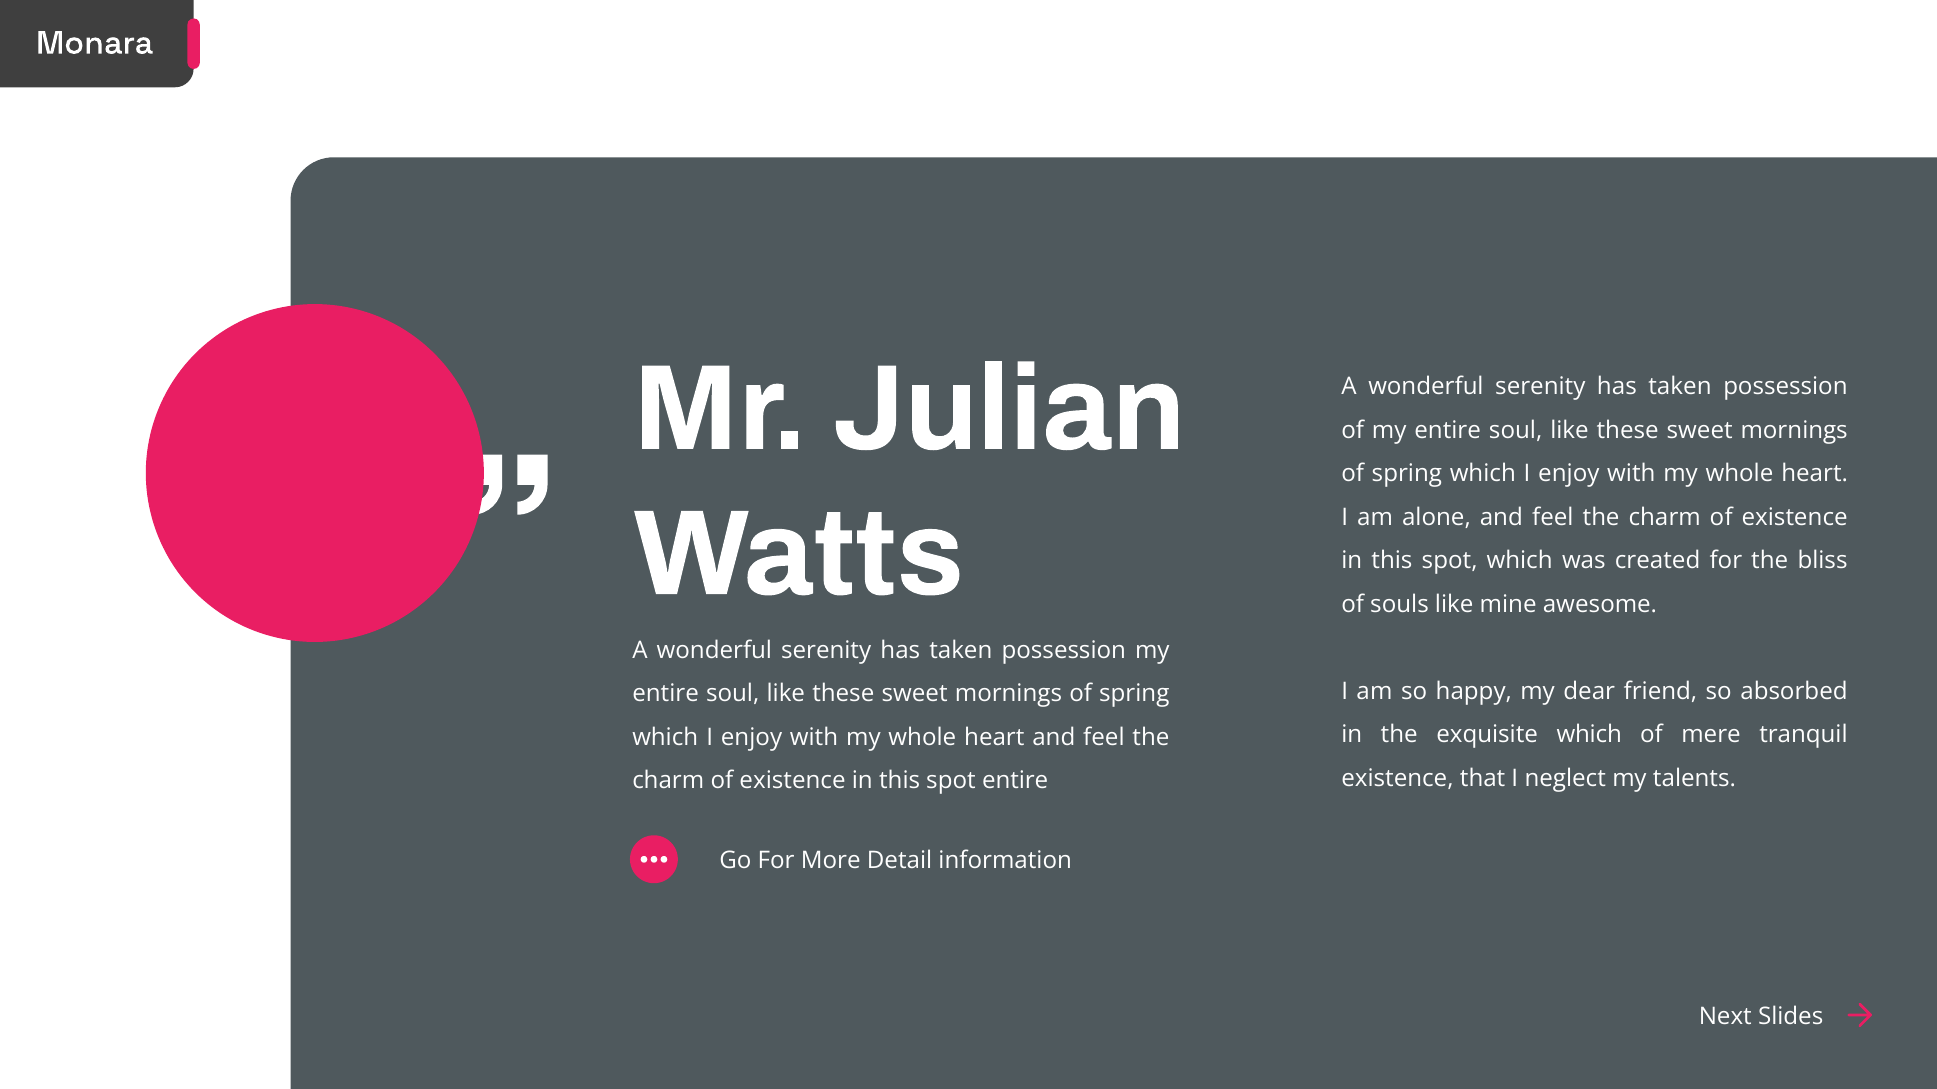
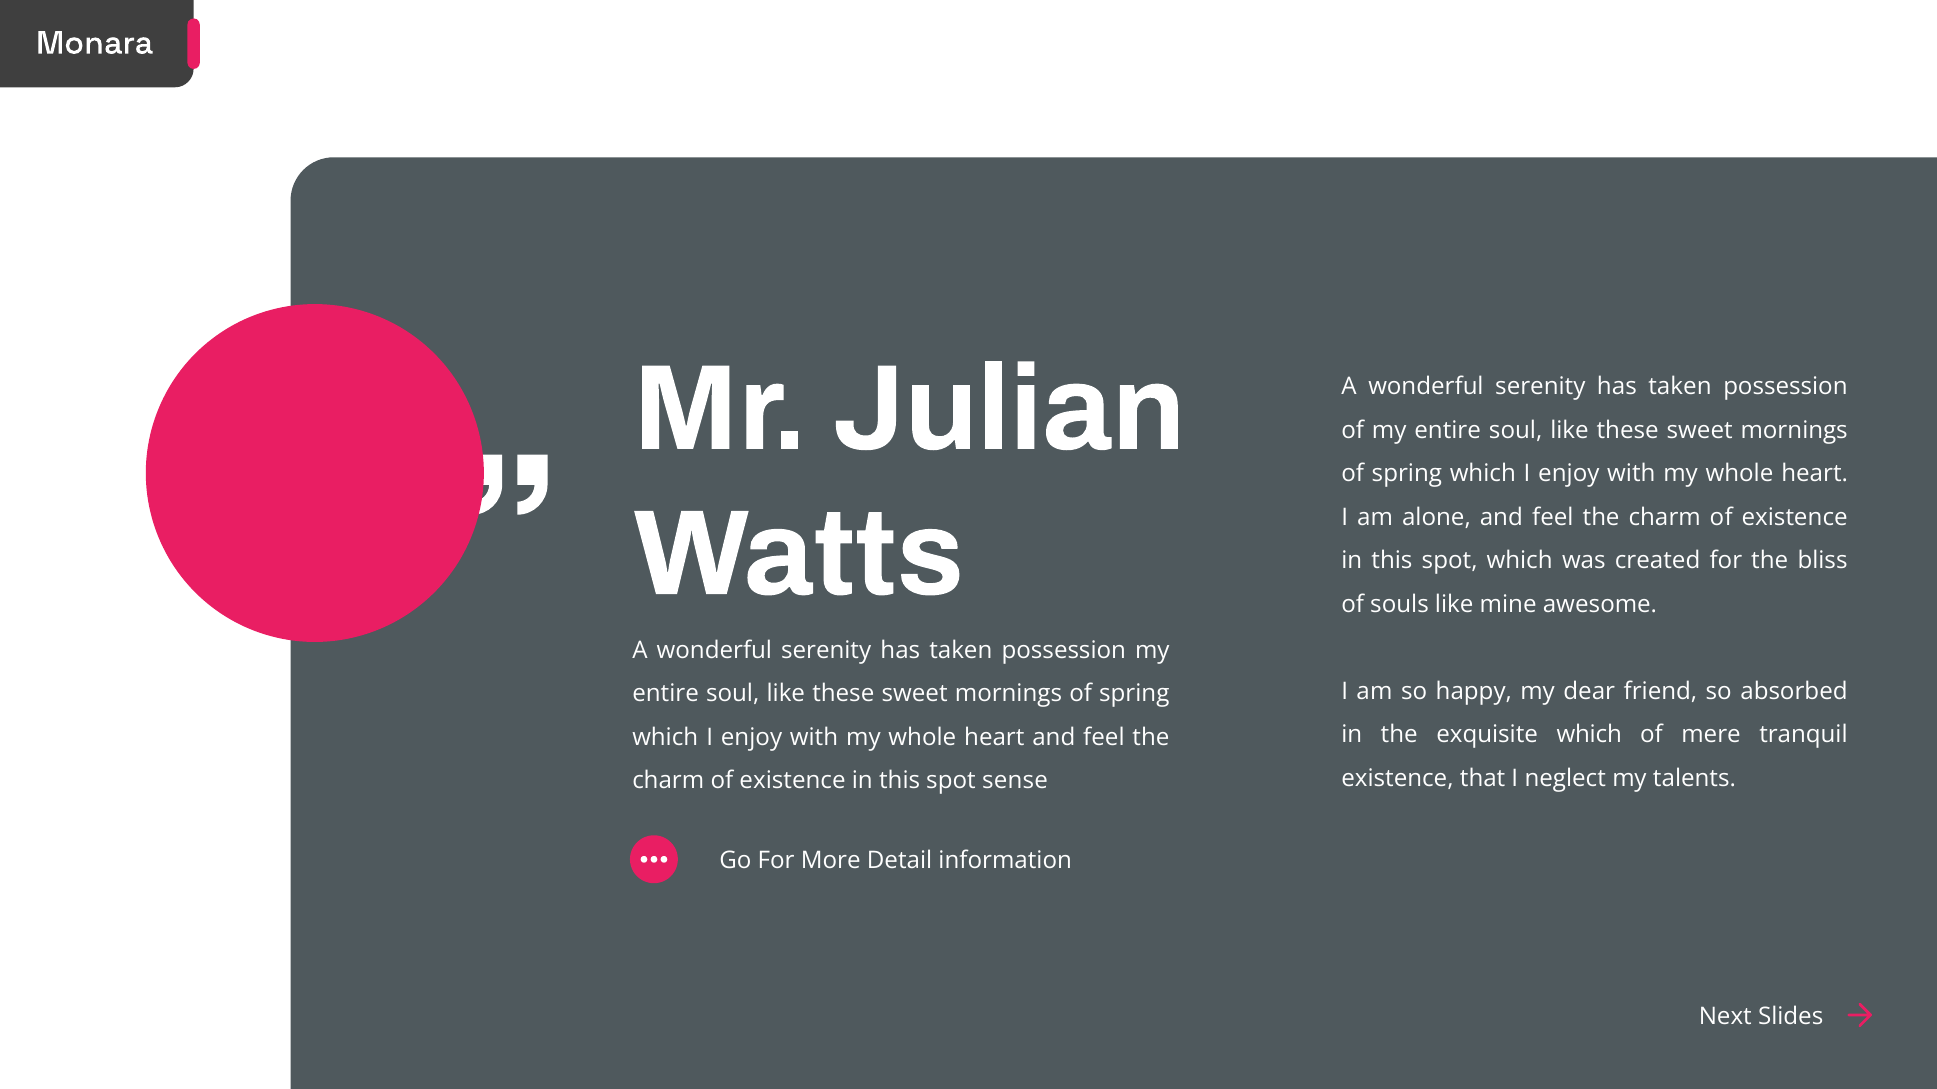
spot entire: entire -> sense (1015, 781)
